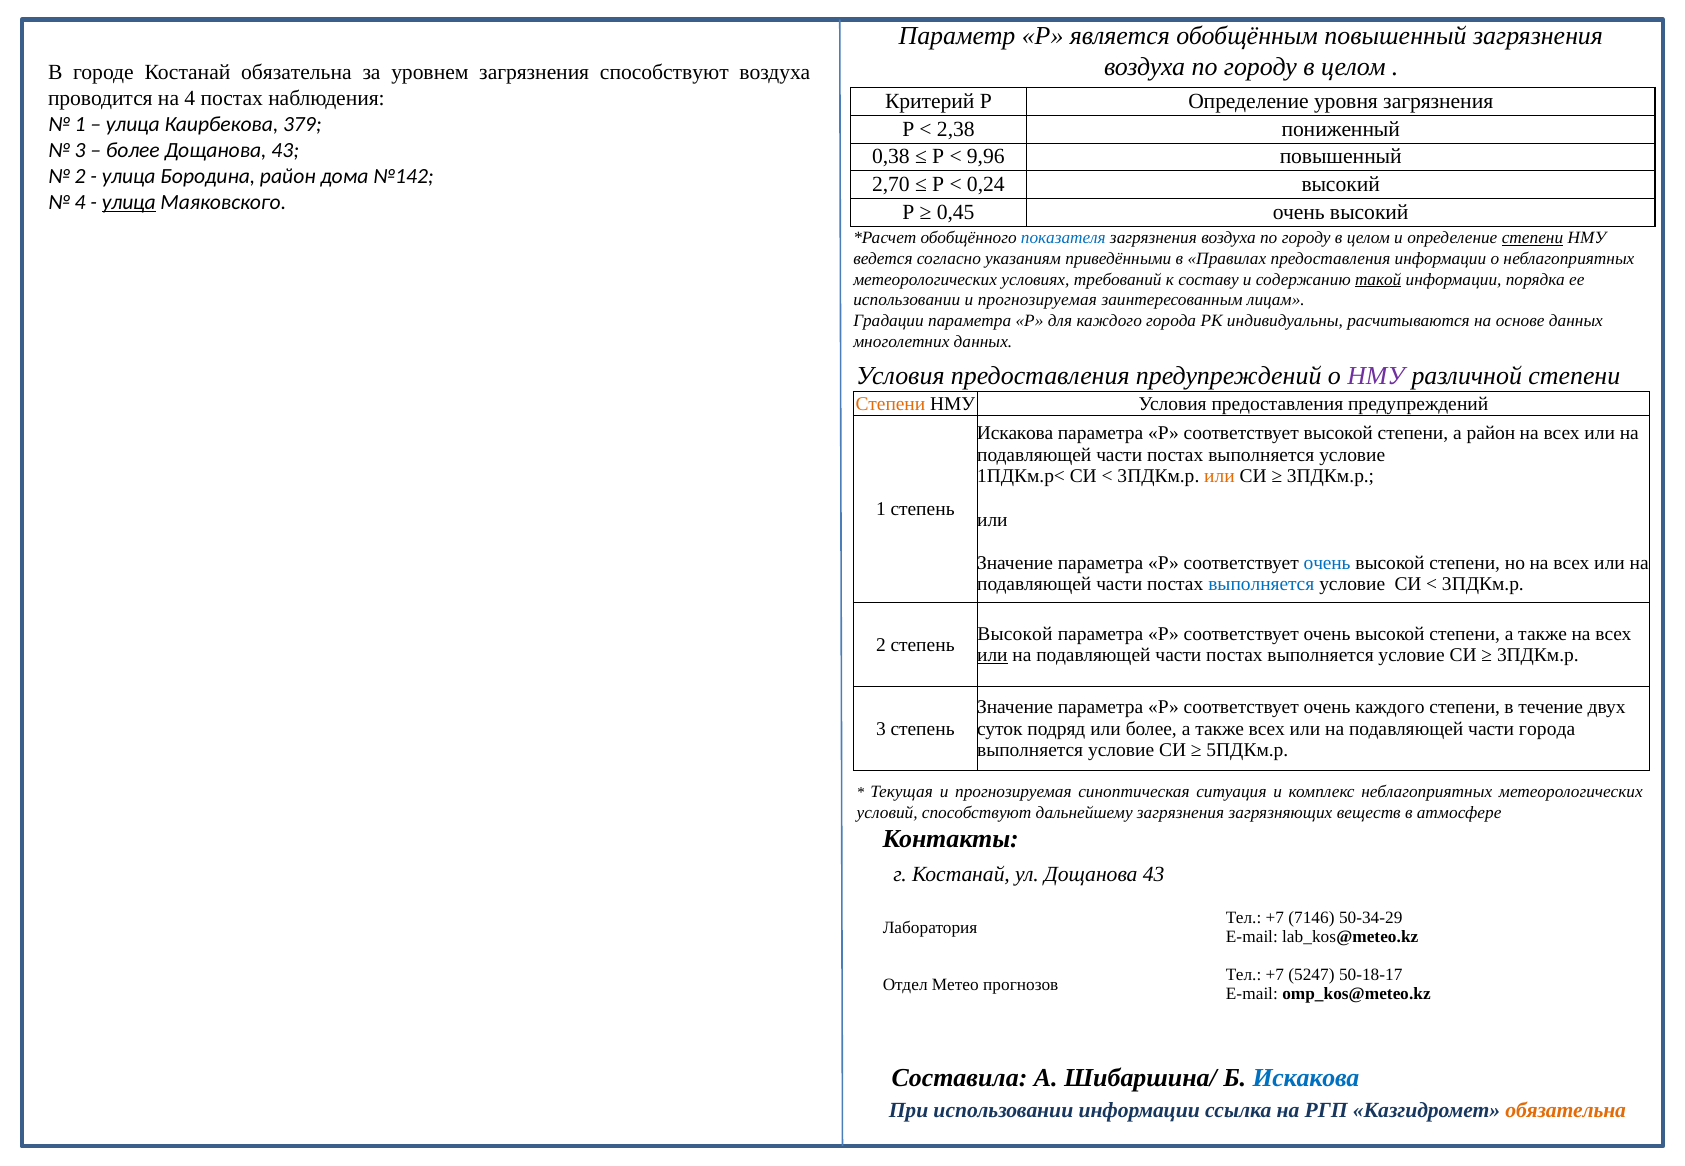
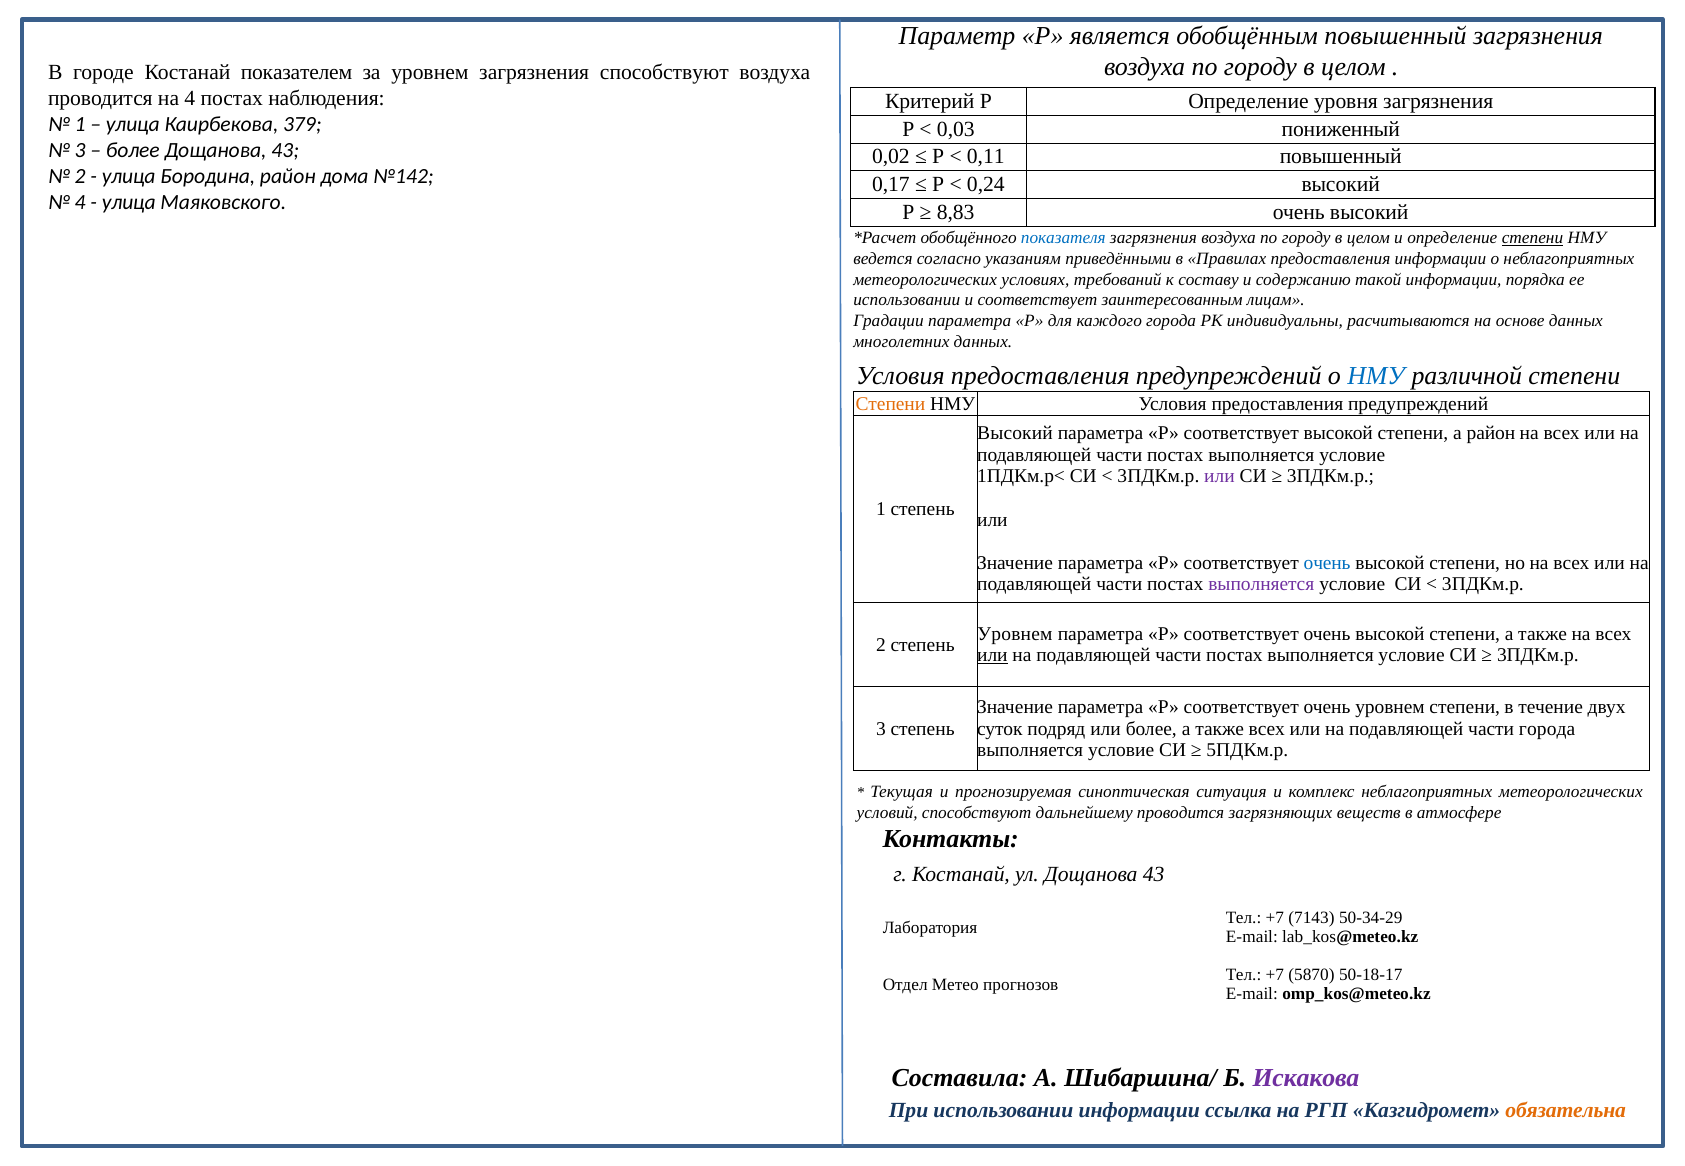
Костанай обязательна: обязательна -> показателем (297, 73)
2,38: 2,38 -> 0,03 (956, 129)
0,38: 0,38 -> 0,02 (891, 157)
9,96: 9,96 -> 0,11 (986, 157)
2,70: 2,70 -> 0,17 (891, 185)
улица underline: present -> none (129, 203)
0,45: 0,45 -> 8,83 (956, 212)
такой underline: present -> none (1378, 280)
прогнозируемая: прогнозируемая -> соответствует (1037, 300)
НМУ colour: purple -> blue (1376, 376)
Искакова: Искакова -> Высокий (1015, 434)
или colour: orange -> purple (1219, 477)
выполняется colour: blue -> purple (1261, 585)
Высокой: Высокой -> Уровнем (1015, 634)
очень каждого: каждого -> уровнем (1390, 708)
дальнейшему загрязнения: загрязнения -> проводится (1181, 813)
7146: 7146 -> 7143 (1311, 918)
5247: 5247 -> 5870 (1311, 975)
Искакова colour: blue -> purple (1306, 1078)
